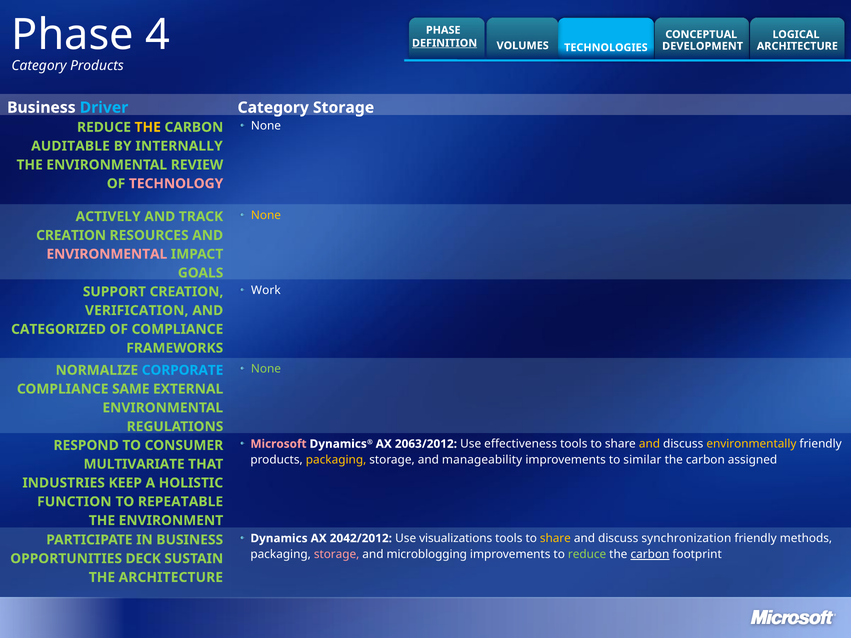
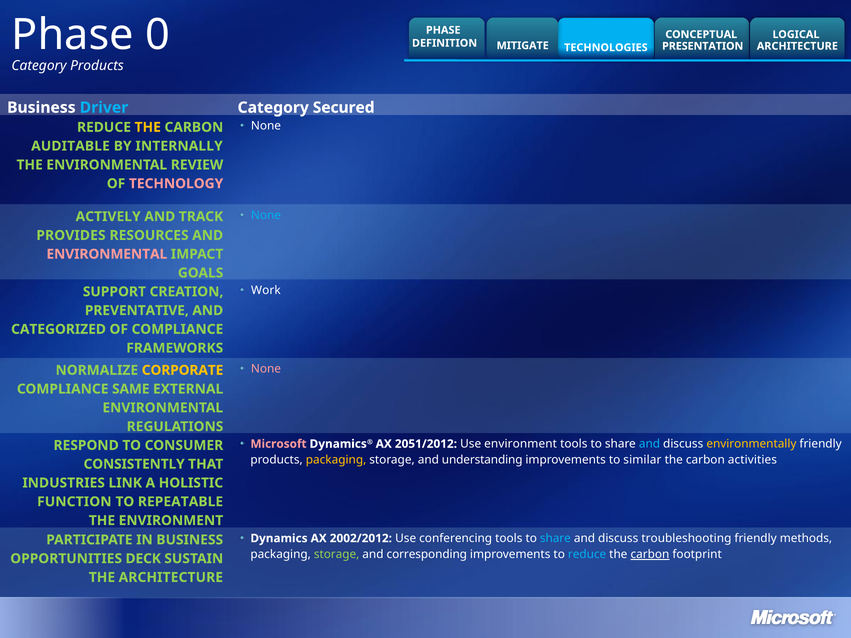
4: 4 -> 0 (158, 35)
DEFINITION underline: present -> none (445, 43)
VOLUMES: VOLUMES -> MITIGATE (523, 46)
DEVELOPMENT: DEVELOPMENT -> PRESENTATION (703, 46)
Category Storage: Storage -> Secured (344, 108)
None colour: yellow -> light blue (266, 215)
CREATION: CREATION -> PROVIDES (71, 235)
VERIFICATION: VERIFICATION -> PREVENTATIVE (137, 311)
None colour: light green -> pink (266, 369)
CORPORATE colour: light blue -> yellow (183, 370)
2063/2012: 2063/2012 -> 2051/2012 (426, 444)
Use effectiveness: effectiveness -> environment (521, 444)
and colour: yellow -> light blue (649, 444)
manageability: manageability -> understanding (482, 460)
assigned: assigned -> activities (752, 460)
MULTIVARIATE: MULTIVARIATE -> CONSISTENTLY (134, 464)
KEEP: KEEP -> LINK (125, 483)
2042/2012: 2042/2012 -> 2002/2012 (361, 539)
visualizations: visualizations -> conferencing (456, 539)
share colour: yellow -> light blue (555, 539)
synchronization: synchronization -> troubleshooting (686, 539)
storage colour: pink -> light green (337, 555)
microblogging: microblogging -> corresponding (427, 555)
reduce colour: light green -> light blue (587, 555)
